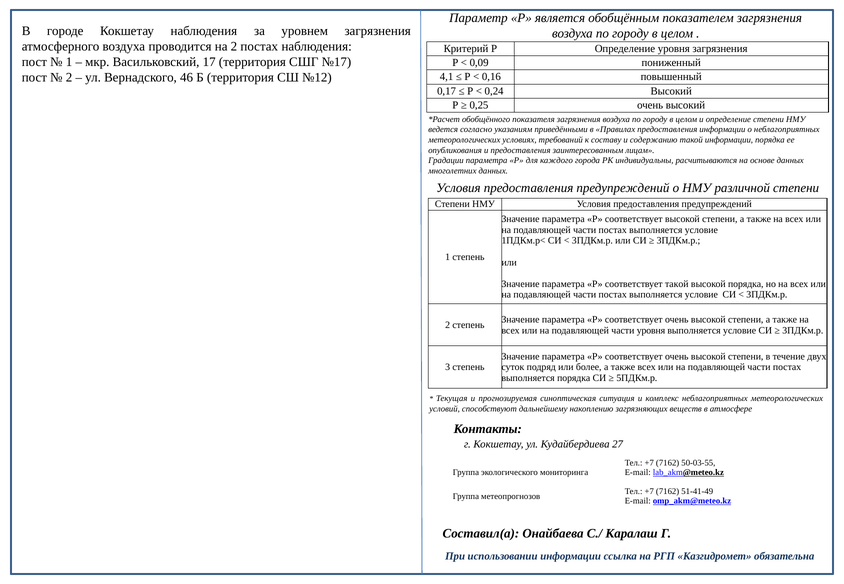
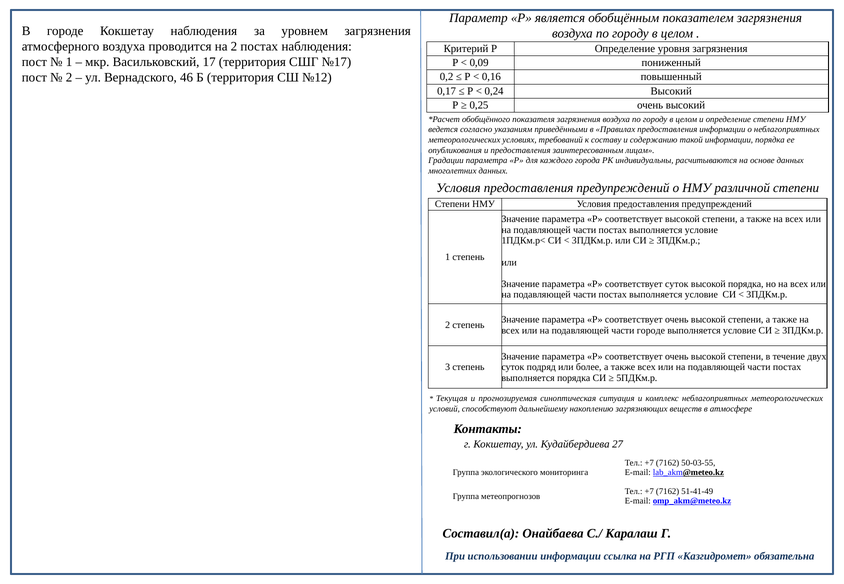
4,1: 4,1 -> 0,2 (447, 77)
соответствует такой: такой -> суток (677, 284)
части уровня: уровня -> городе (651, 330)
